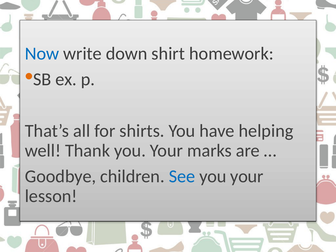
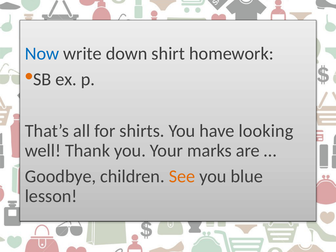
helping: helping -> looking (266, 131)
See colour: blue -> orange (182, 176)
your: your -> blue (247, 176)
